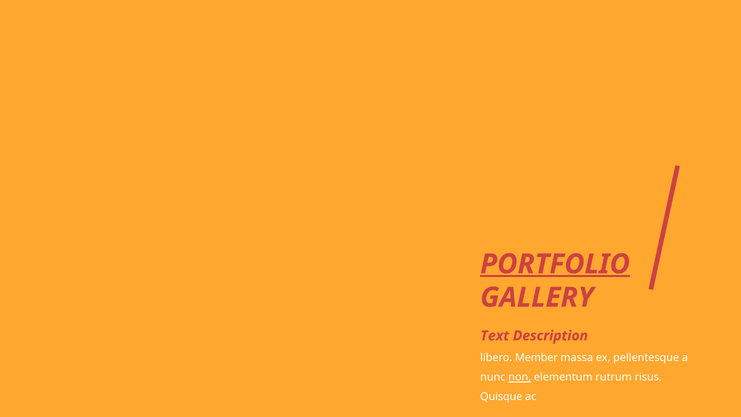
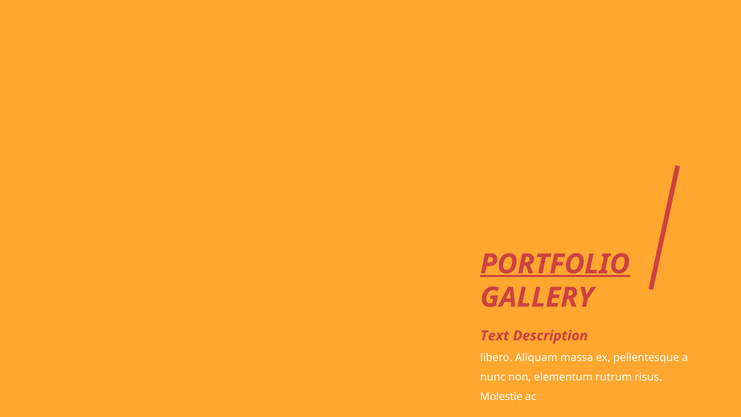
Member: Member -> Aliquam (536, 358)
non underline: present -> none (520, 377)
Quisque: Quisque -> Molestie (501, 397)
